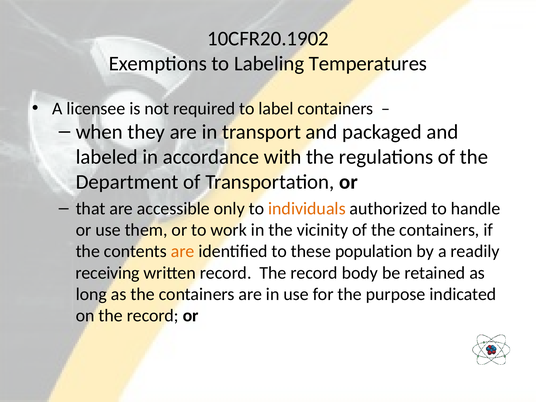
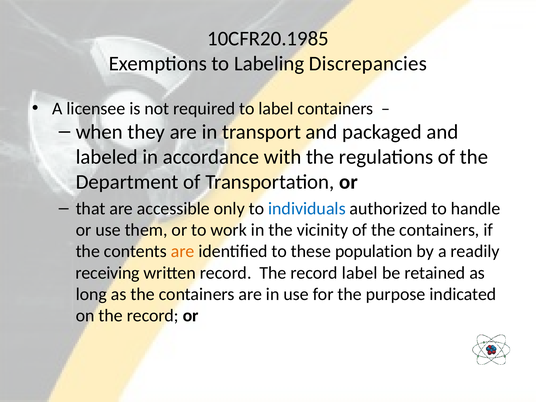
10CFR20.1902: 10CFR20.1902 -> 10CFR20.1985 (268, 39)
Temperatures: Temperatures -> Discrepancies (368, 64)
individuals colour: orange -> blue (307, 209)
record body: body -> label (360, 273)
